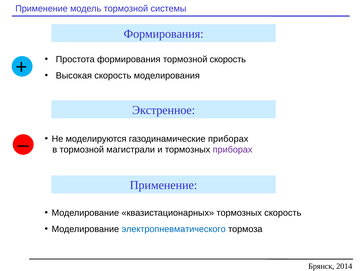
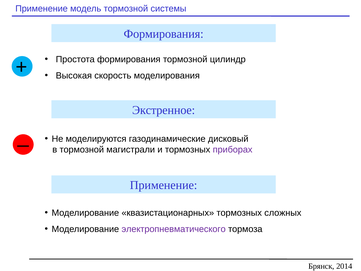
тормозной скорость: скорость -> цилиндр (228, 59)
газодинамические приборах: приборах -> дисковый (228, 139)
тормозных скорость: скорость -> сложных (283, 213)
электропневматического colour: blue -> purple (174, 229)
